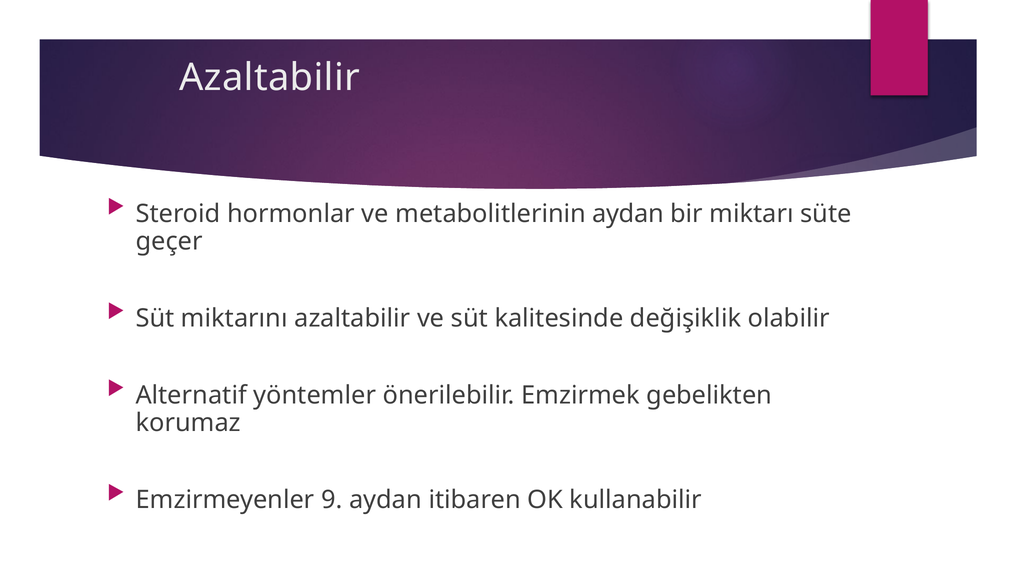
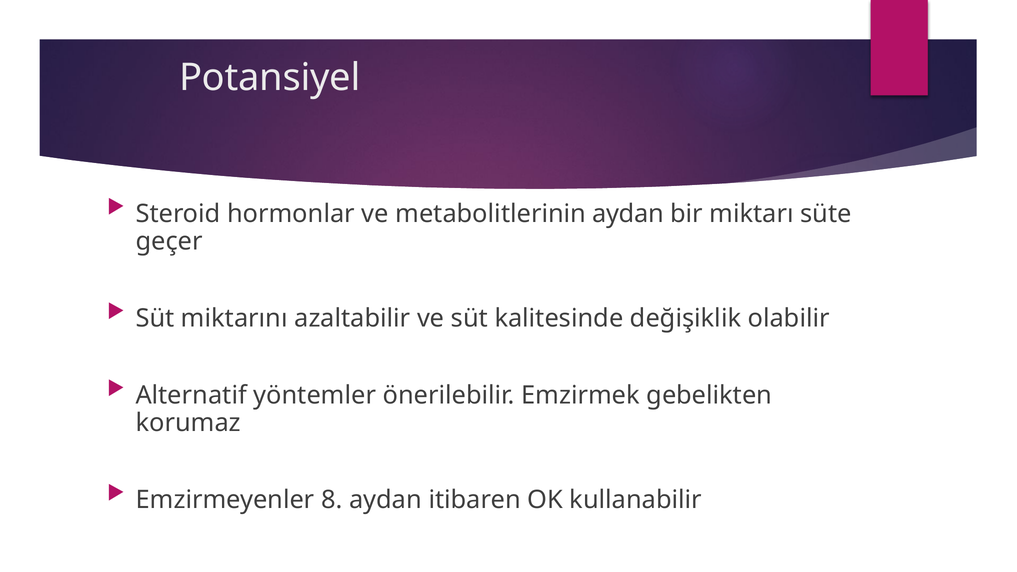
Azaltabilir: Azaltabilir -> Potansiyel (270, 78)
9: 9 -> 8 (332, 500)
